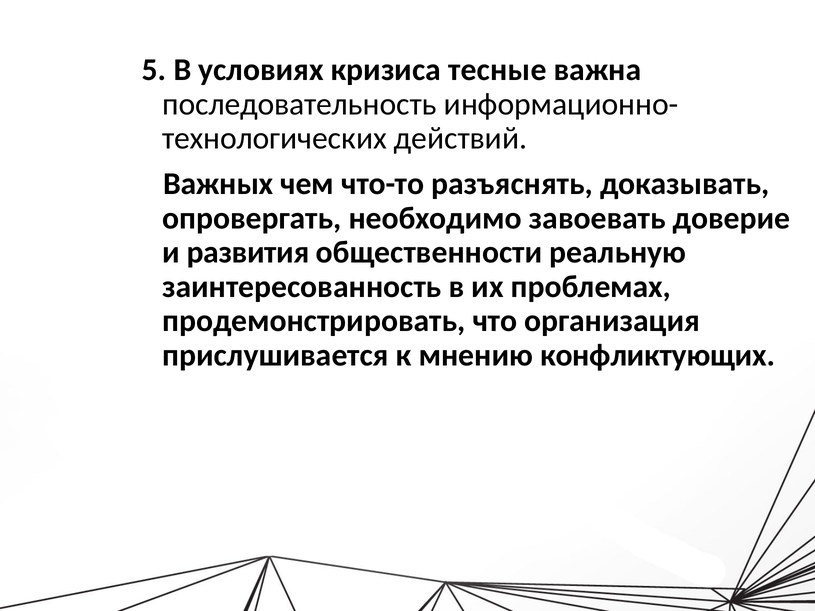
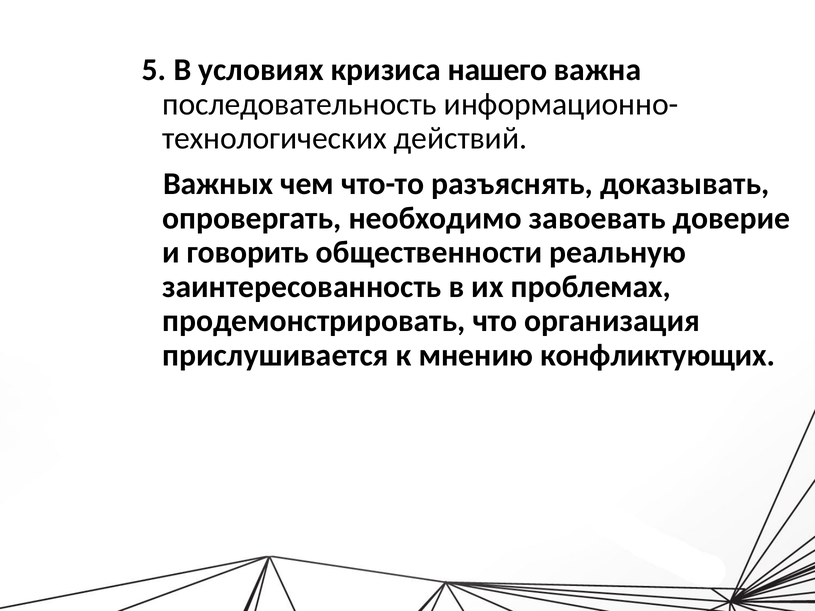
тесные: тесные -> нашего (498, 70)
развития: развития -> говорить (248, 253)
